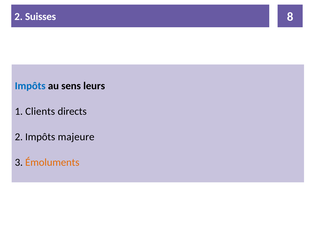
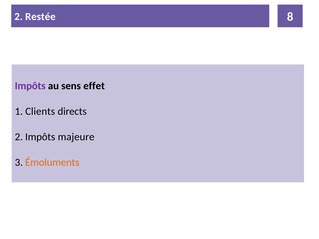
Suisses: Suisses -> Restée (40, 17)
Impôts colour: blue -> purple (30, 86)
leurs: leurs -> effet (94, 86)
